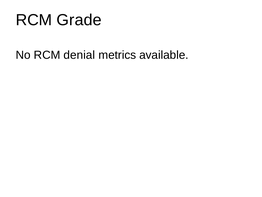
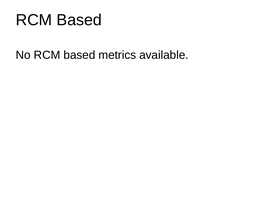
Grade: Grade -> Based (79, 20)
No RCM denial: denial -> based (79, 55)
